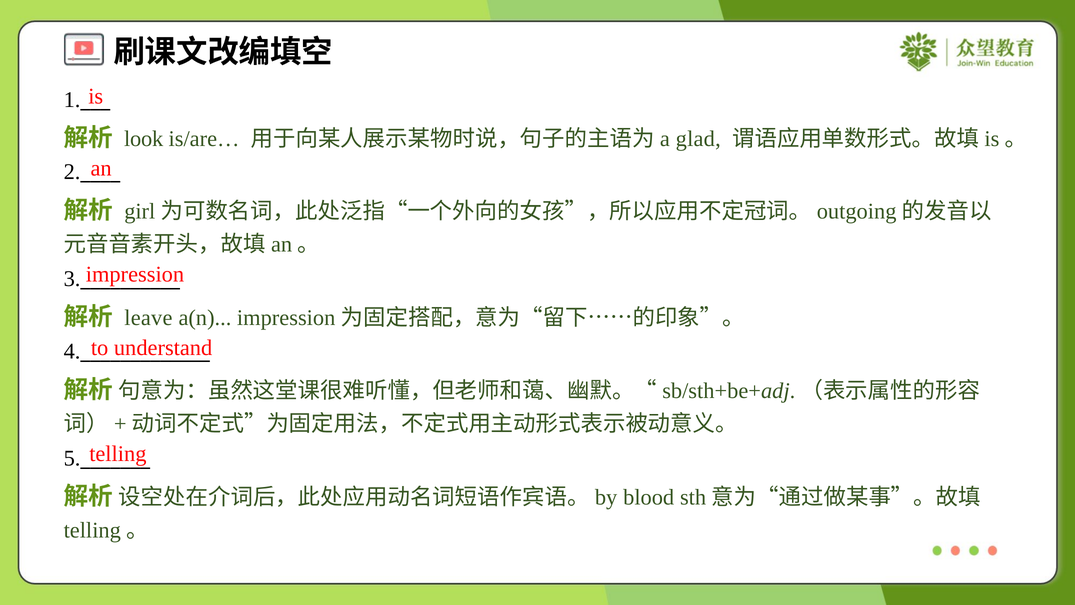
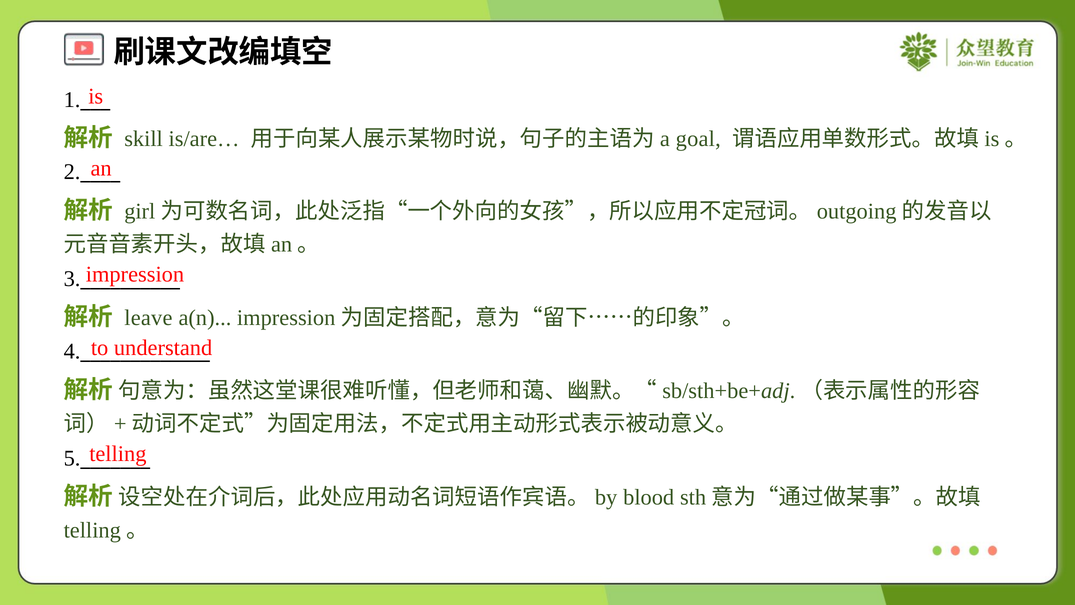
look: look -> skill (144, 139)
glad: glad -> goal (698, 139)
